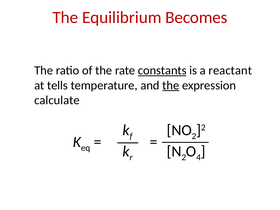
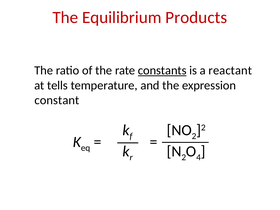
Becomes: Becomes -> Products (196, 18)
the underline: present -> none (171, 85)
calculate: calculate -> constant (57, 100)
